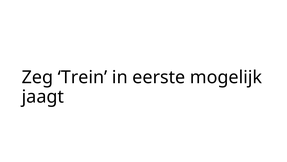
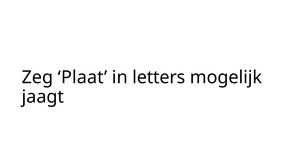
Trein: Trein -> Plaat (82, 77)
eerste: eerste -> letters (159, 77)
